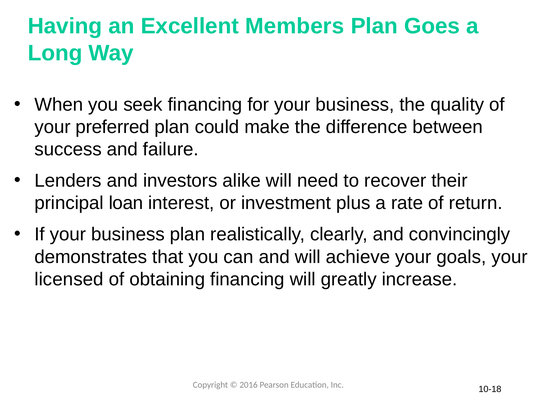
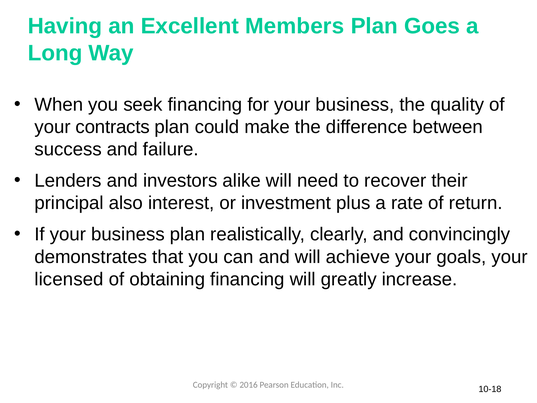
preferred: preferred -> contracts (113, 127)
loan: loan -> also (126, 203)
